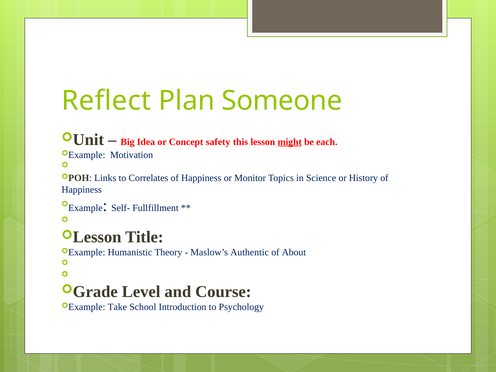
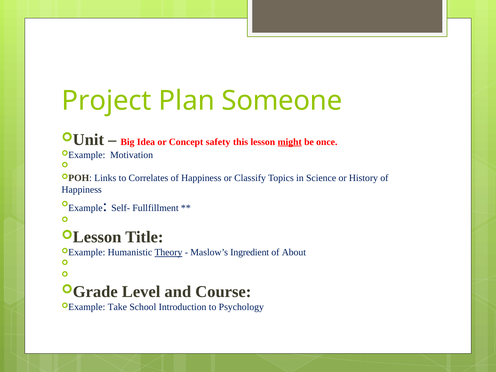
Reflect: Reflect -> Project (107, 101)
each: each -> once (327, 142)
Monitor: Monitor -> Classify (250, 178)
Theory underline: none -> present (168, 252)
Authentic: Authentic -> Ingredient (250, 252)
